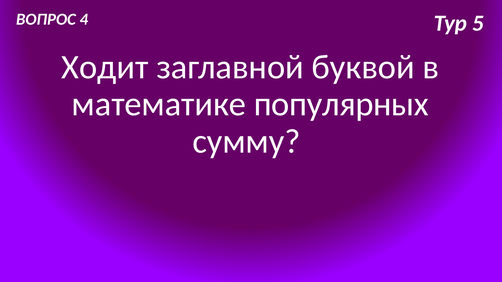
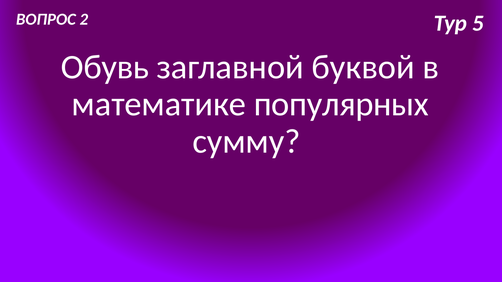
4: 4 -> 2 (84, 19)
Ходит: Ходит -> Обувь (105, 67)
